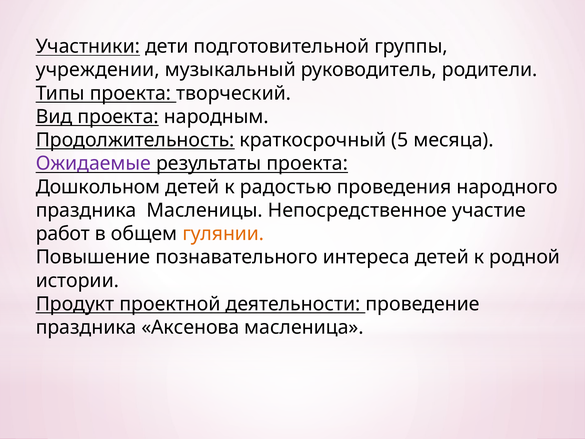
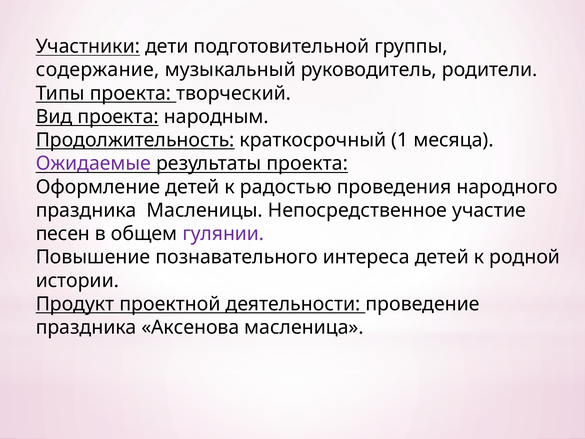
учреждении: учреждении -> содержание (98, 70)
5: 5 -> 1 (400, 140)
Дошкольном: Дошкольном -> Оформление (98, 187)
работ: работ -> песен (63, 234)
гулянии colour: orange -> purple (223, 234)
